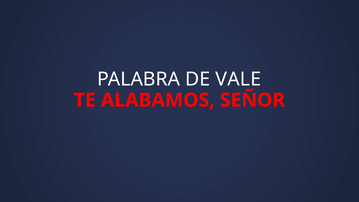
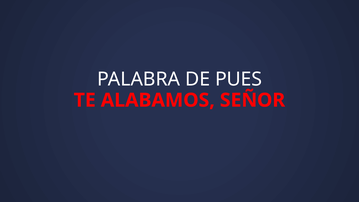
VALE: VALE -> PUES (239, 79)
